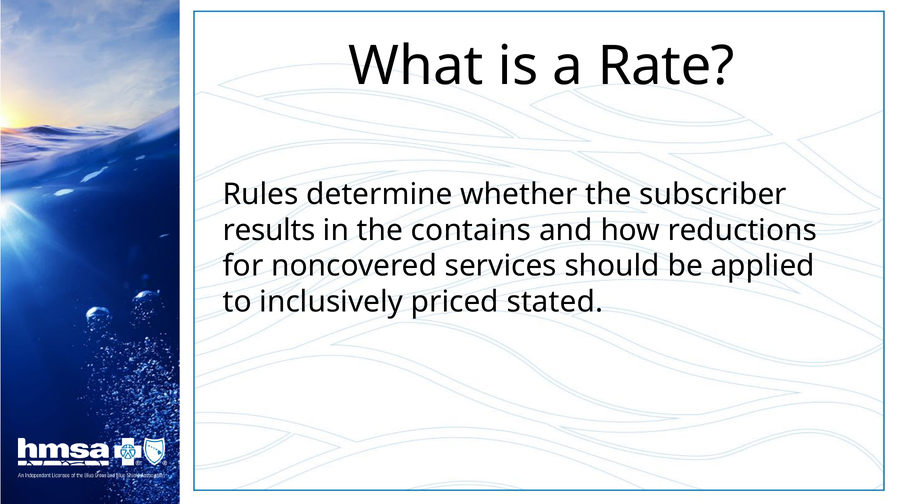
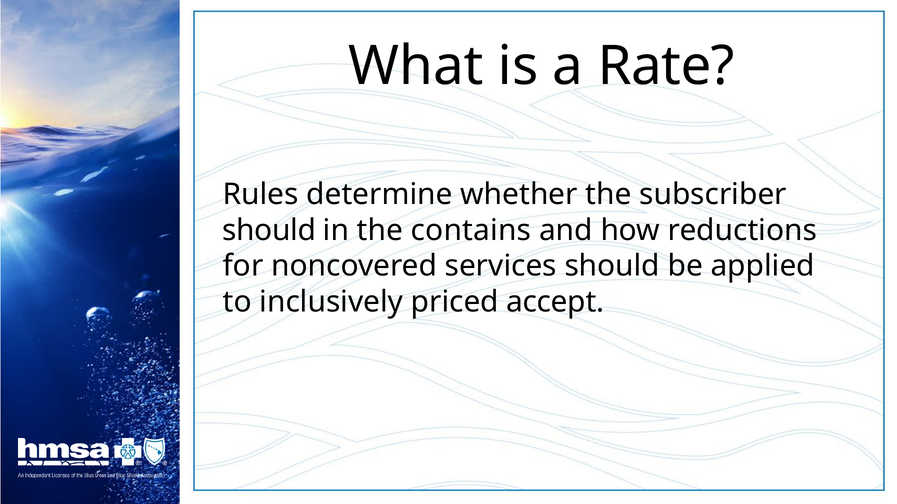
results: results -> should (269, 230)
stated: stated -> accept (555, 302)
